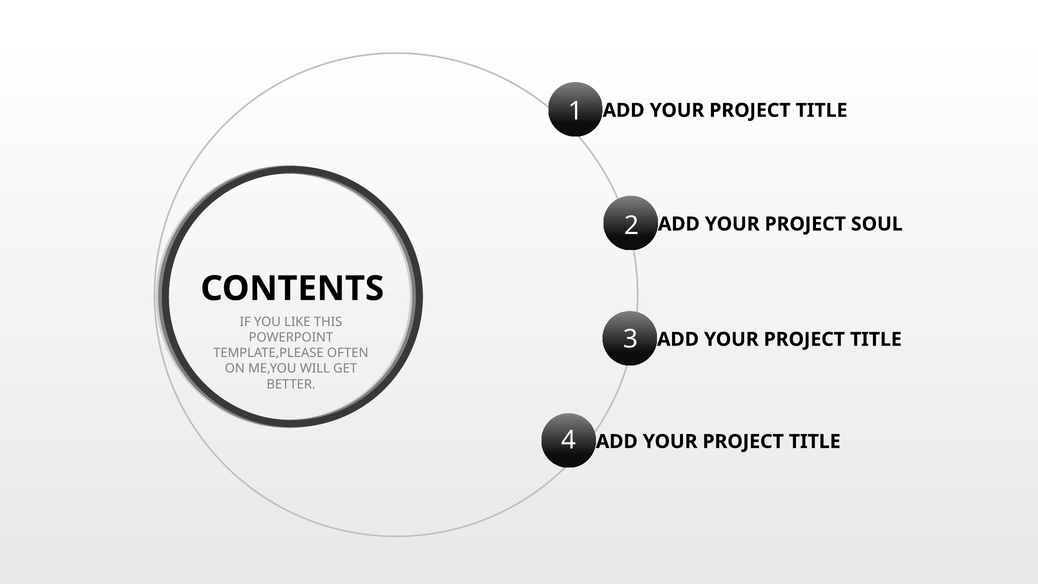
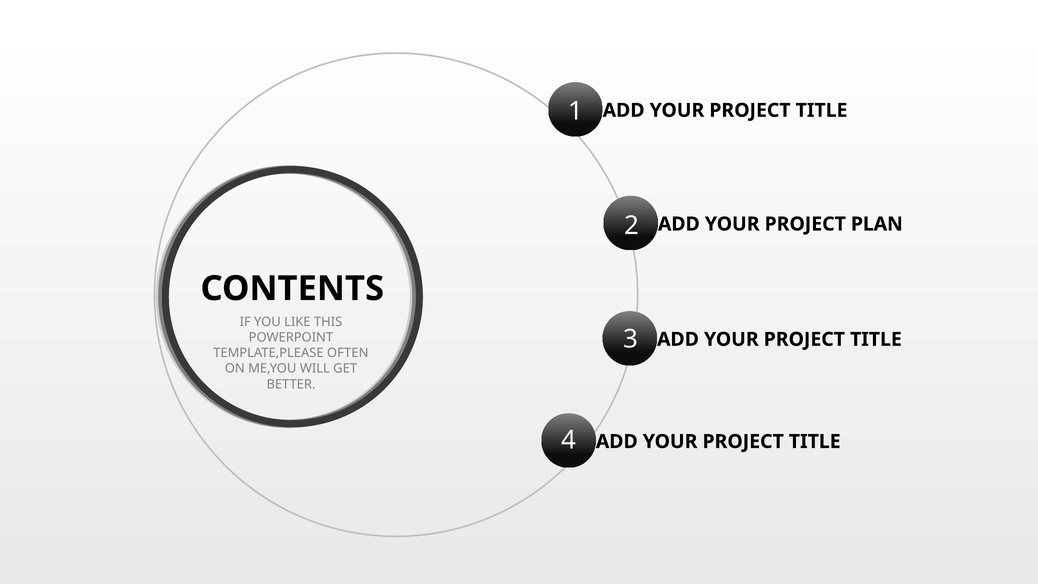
SOUL: SOUL -> PLAN (877, 224)
